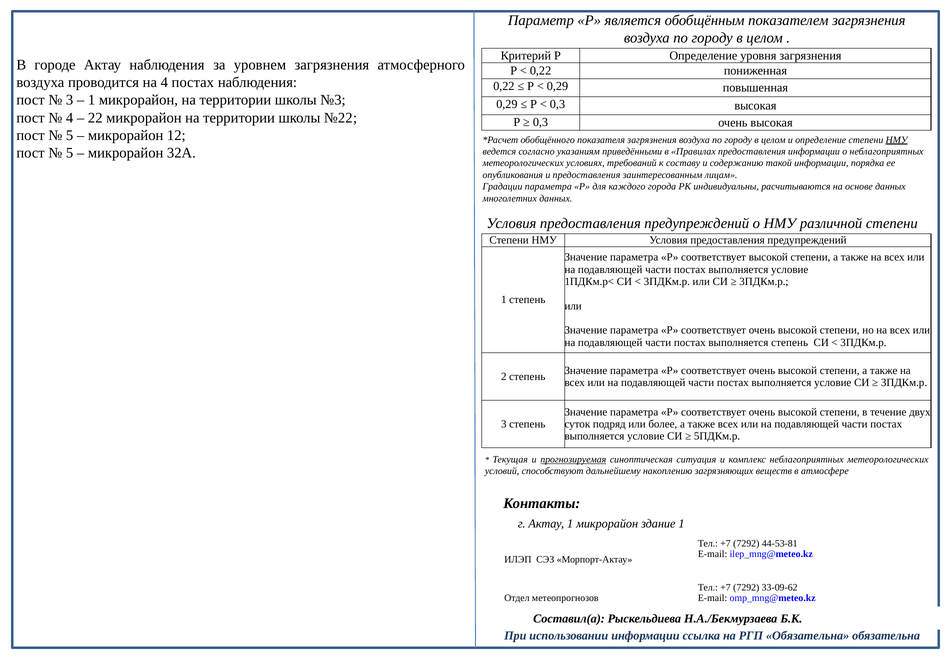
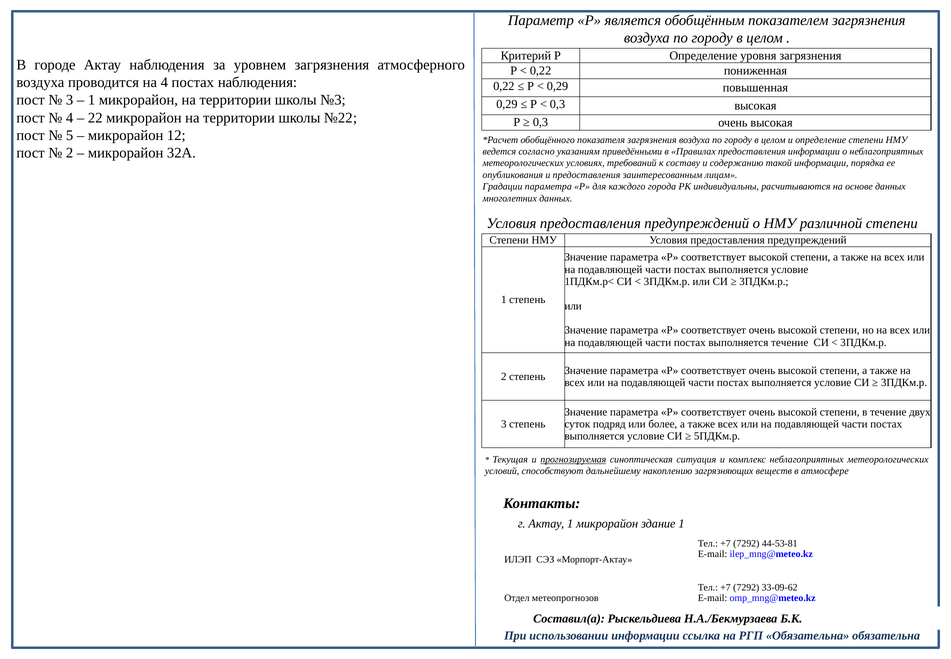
НМУ underline: present -> none (897, 140)
5: 5 -> 2 (70, 153)
выполняется степень: степень -> течение (790, 342)
